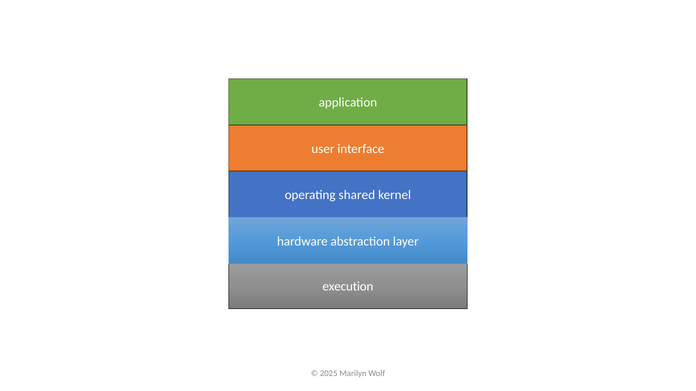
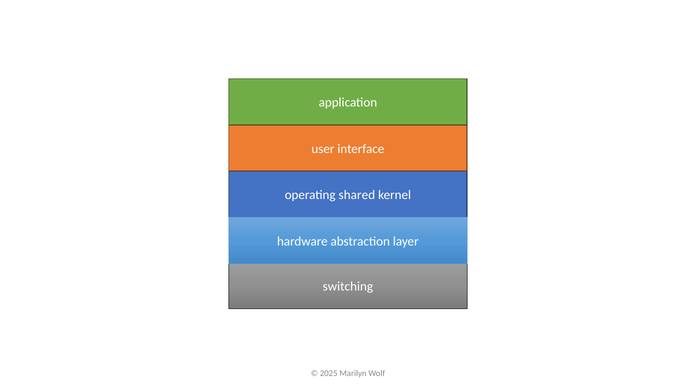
execution: execution -> switching (348, 287)
